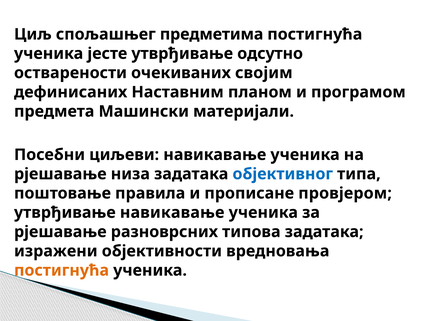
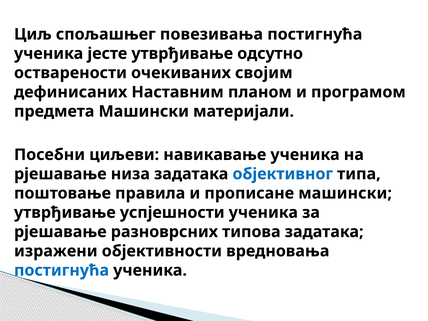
предметима: предметима -> повезивања (211, 34)
прописане провјером: провјером -> машински (345, 193)
утврђивање навикавање: навикавање -> успјешности (172, 213)
постигнућа colour: orange -> blue (62, 270)
